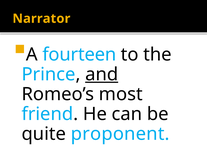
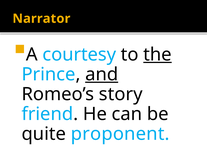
fourteen: fourteen -> courtesy (79, 55)
the underline: none -> present (158, 55)
most: most -> story (121, 94)
